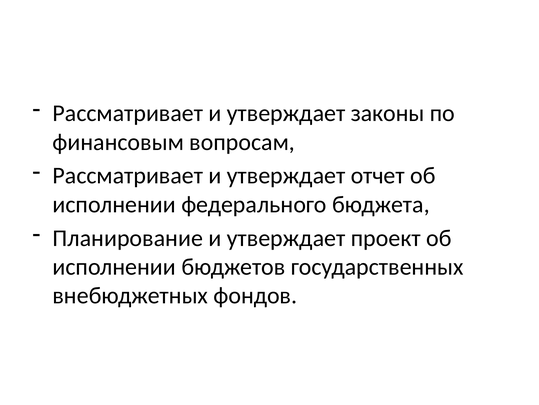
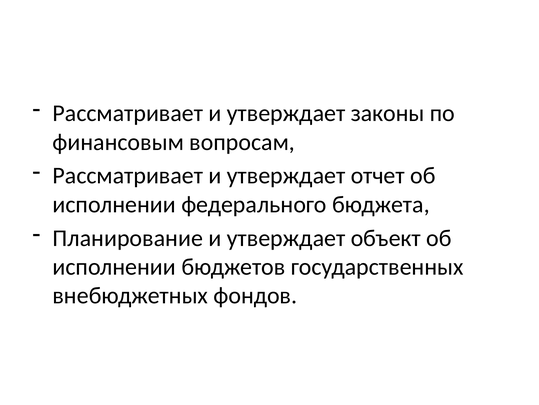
проект: проект -> объект (386, 238)
